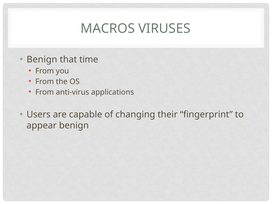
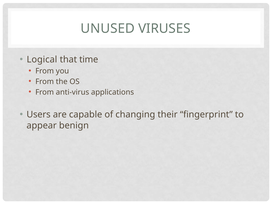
MACROS: MACROS -> UNUSED (108, 29)
Benign: Benign -> Logical (42, 60)
